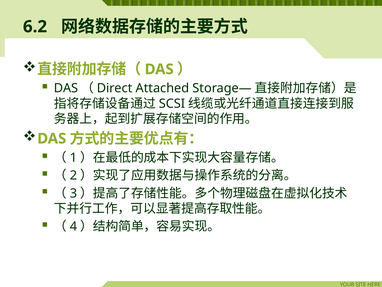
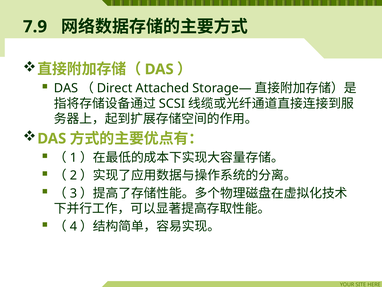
6.2: 6.2 -> 7.9 (35, 27)
